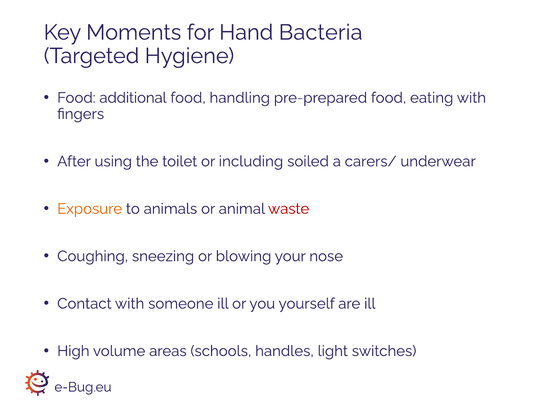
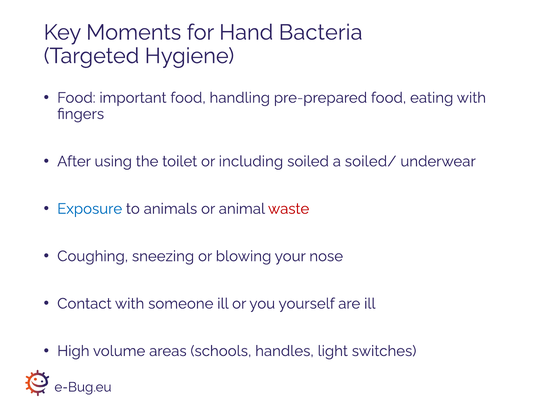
additional: additional -> important (133, 98)
carers/: carers/ -> soiled/ (371, 161)
Exposure colour: orange -> blue (90, 209)
